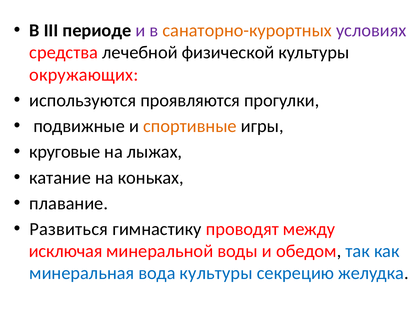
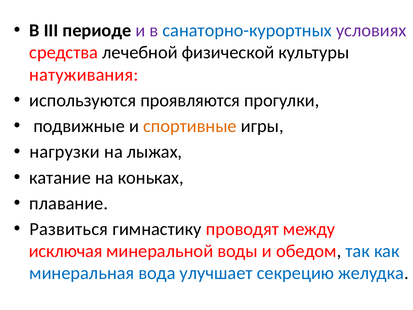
санаторно-курортных colour: orange -> blue (247, 31)
окружающих: окружающих -> натуживания (84, 75)
круговые: круговые -> нагрузки (65, 152)
вода культуры: культуры -> улучшает (216, 273)
